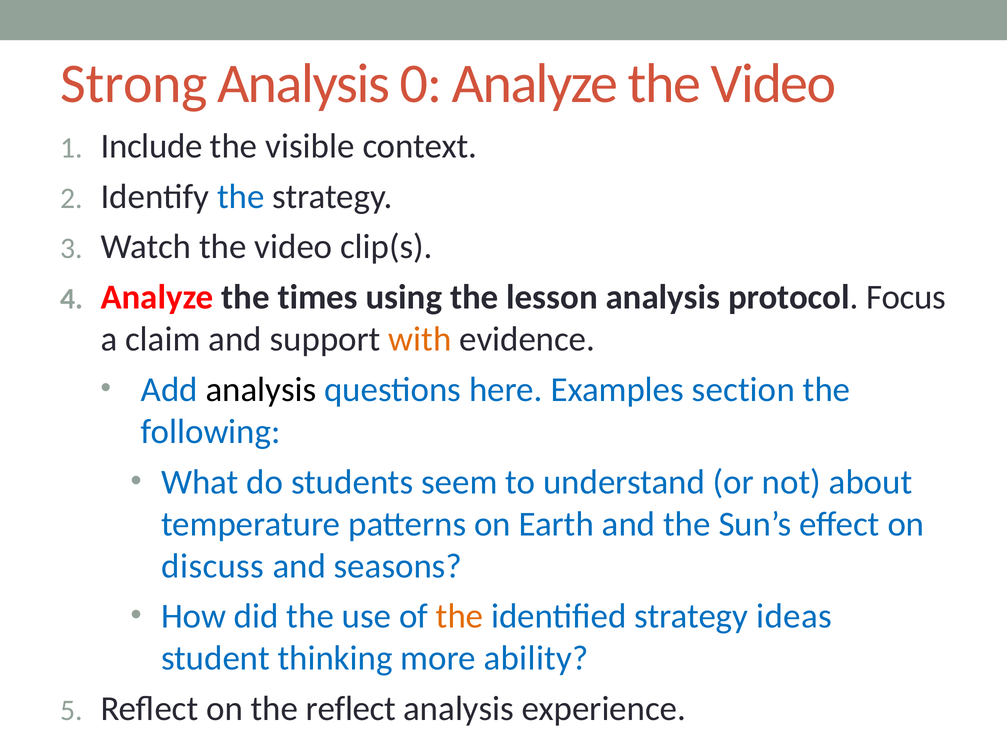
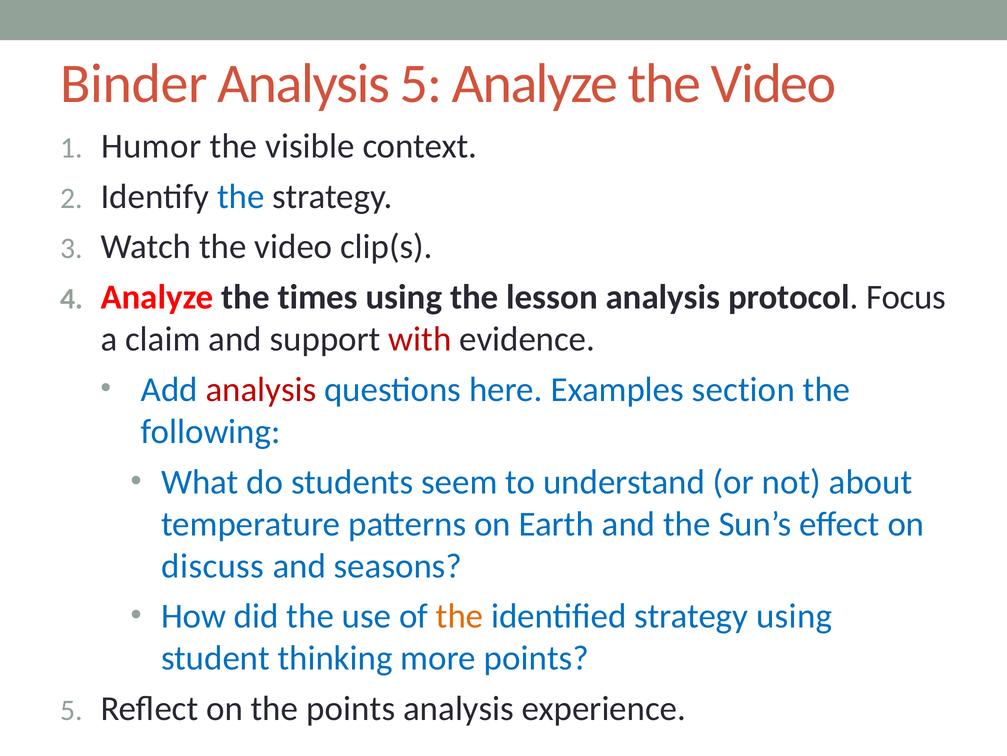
Strong: Strong -> Binder (134, 84)
Analysis 0: 0 -> 5 (421, 84)
Include: Include -> Humor (151, 146)
with colour: orange -> red (420, 339)
analysis colour: black -> red (261, 389)
strategy ideas: ideas -> using (794, 616)
more ability: ability -> points (536, 658)
the reflect: reflect -> points (351, 708)
